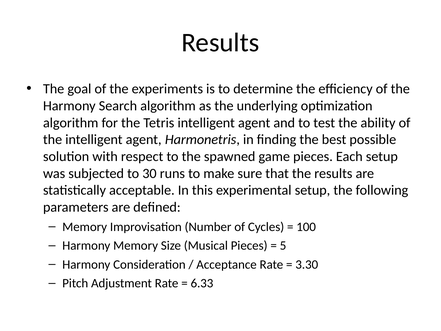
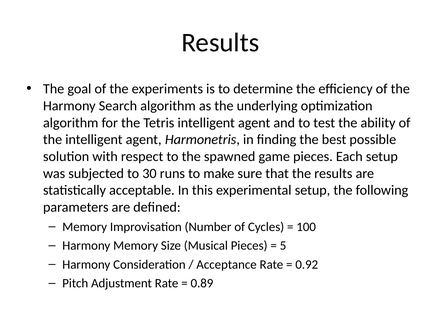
3.30: 3.30 -> 0.92 (307, 264)
6.33: 6.33 -> 0.89 (202, 283)
